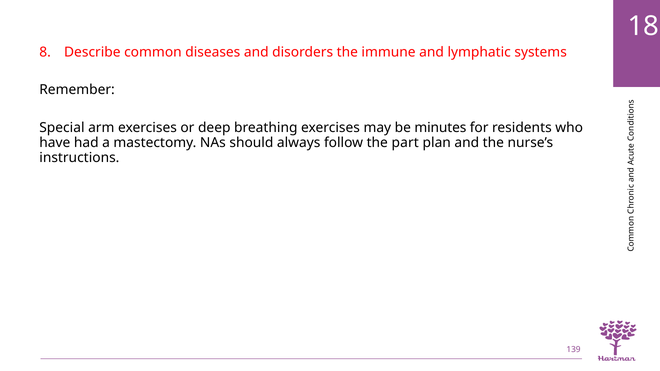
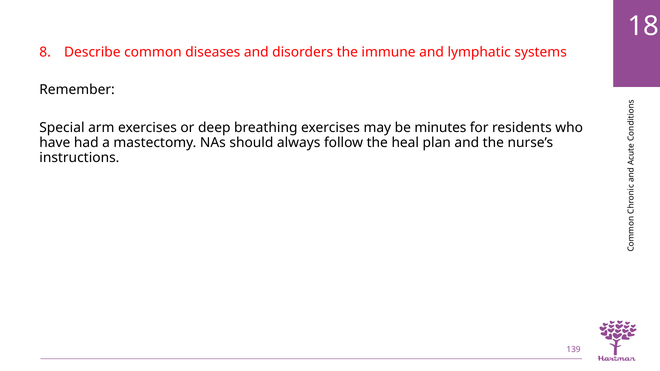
part: part -> heal (405, 143)
